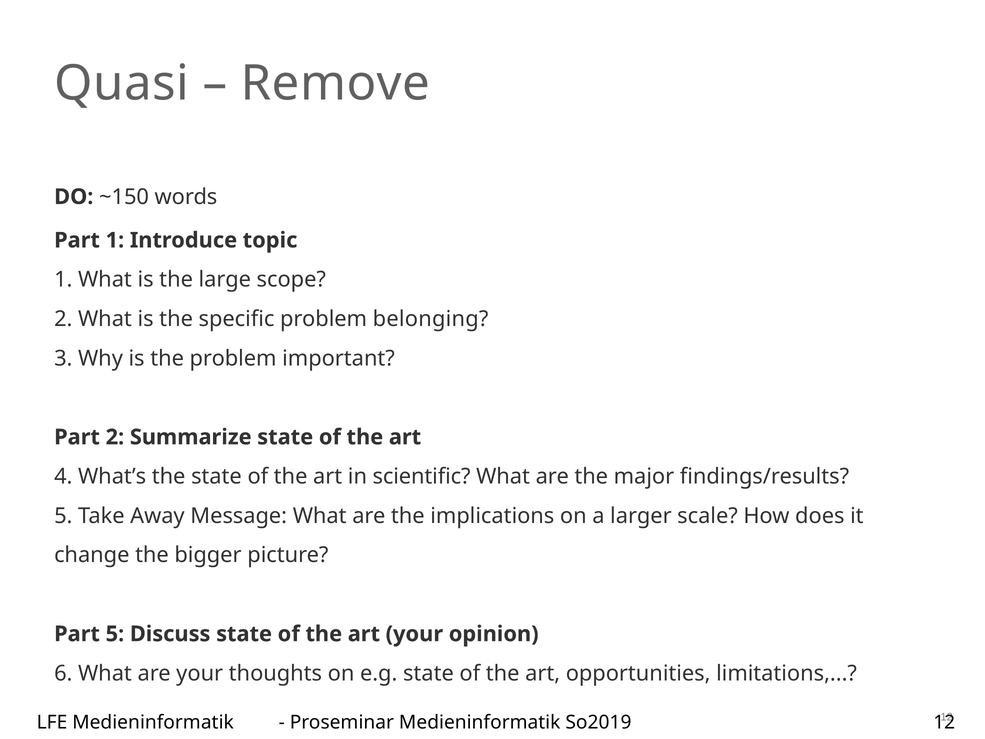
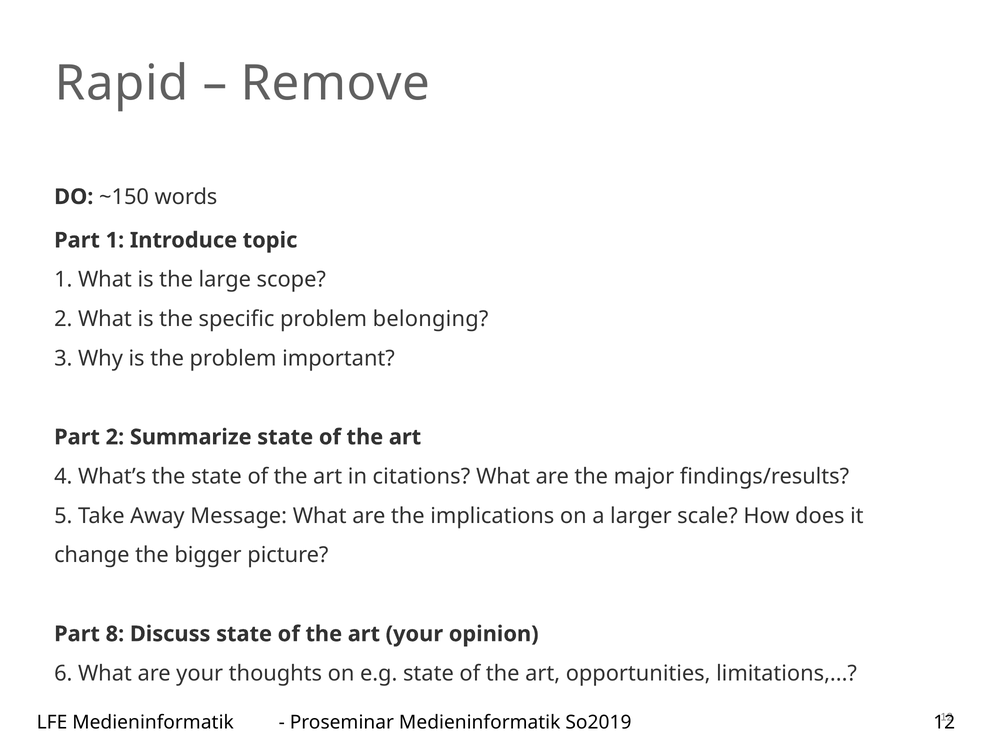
Quasi: Quasi -> Rapid (122, 83)
scientific: scientific -> citations (421, 476)
Part 5: 5 -> 8 (115, 634)
